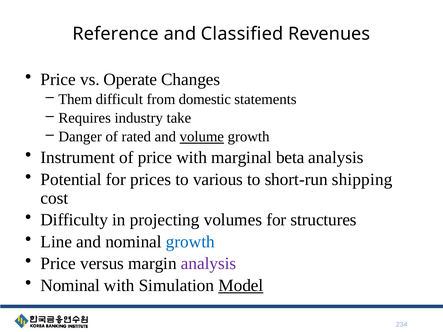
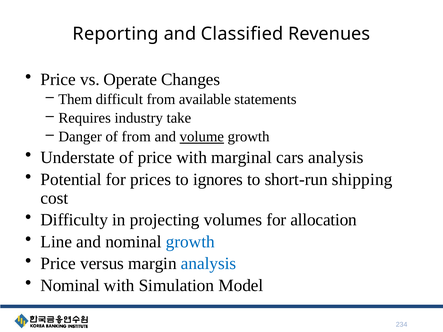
Reference: Reference -> Reporting (116, 34)
domestic: domestic -> available (205, 99)
of rated: rated -> from (136, 137)
Instrument: Instrument -> Understate (78, 158)
beta: beta -> cars (290, 158)
various: various -> ignores (218, 180)
structures: structures -> allocation (324, 220)
analysis colour: purple -> blue (209, 264)
Model underline: present -> none (241, 286)
